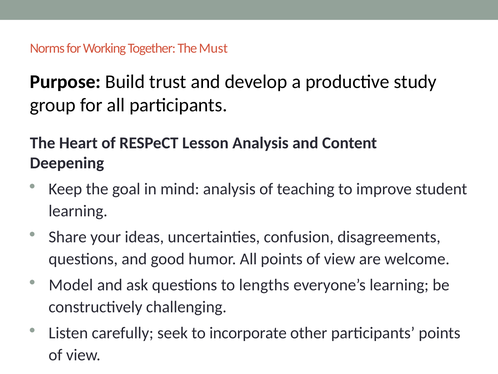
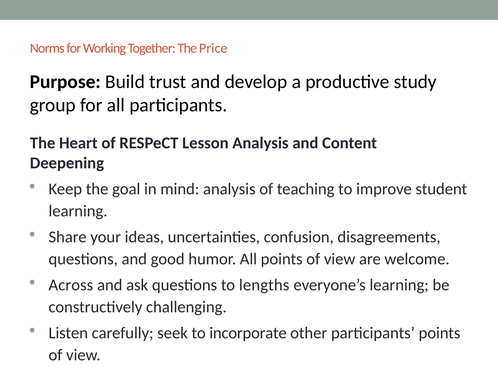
Must: Must -> Price (213, 48)
Model: Model -> Across (71, 285)
